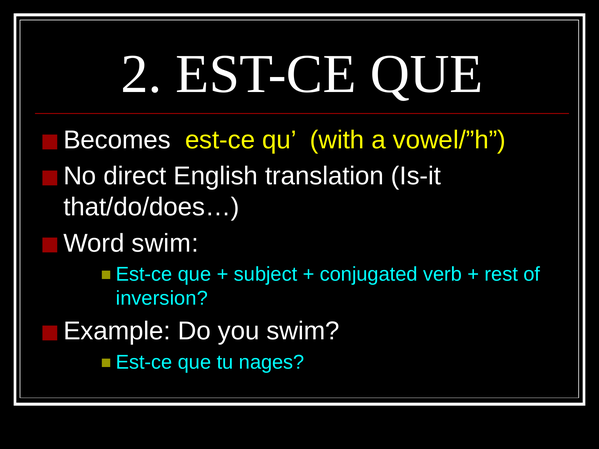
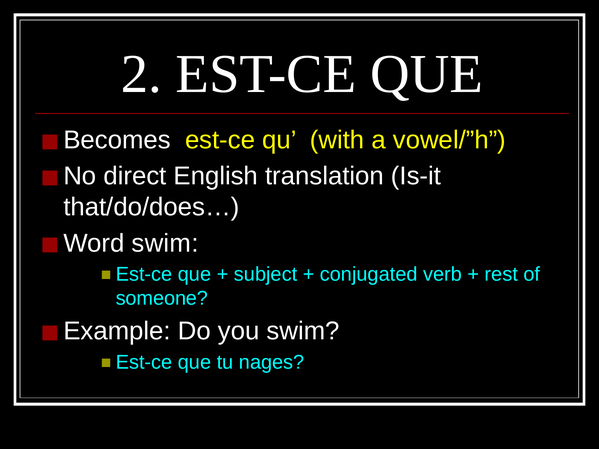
inversion: inversion -> someone (162, 298)
